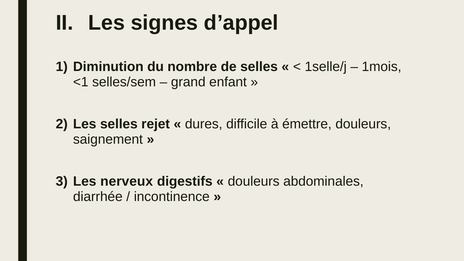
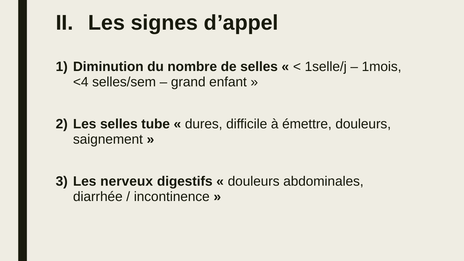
<1: <1 -> <4 (81, 82)
rejet: rejet -> tube (156, 124)
